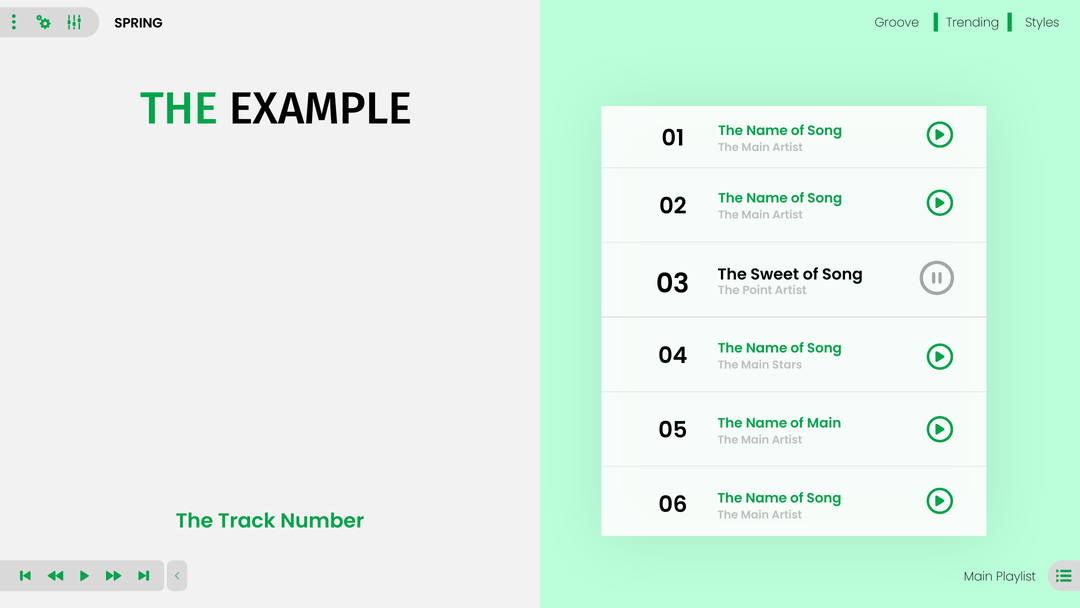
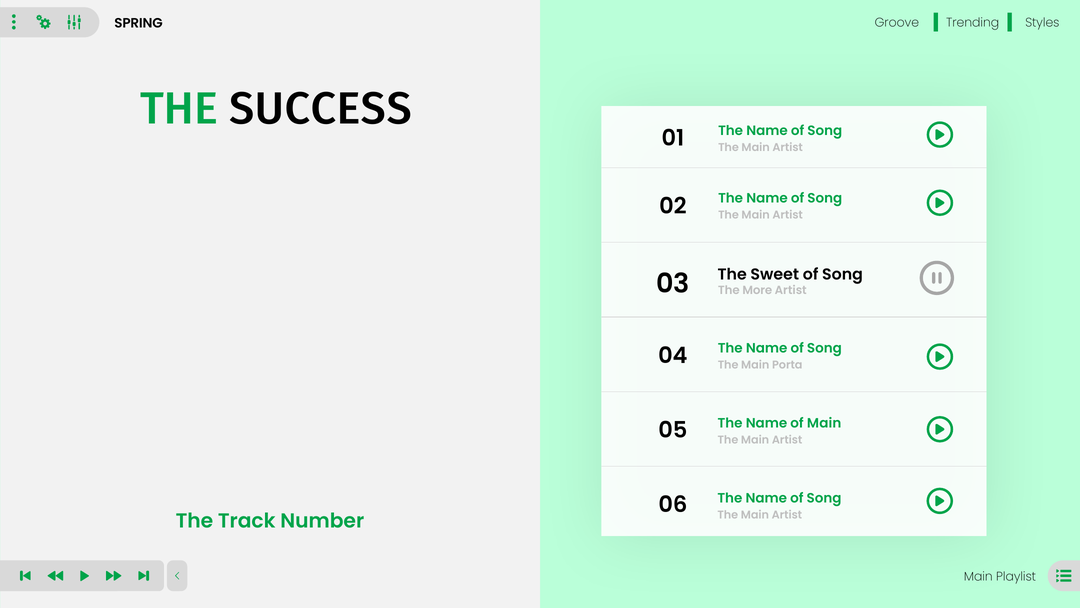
EXAMPLE: EXAMPLE -> SUCCESS (320, 109)
Point: Point -> More (757, 290)
Stars: Stars -> Porta (787, 365)
